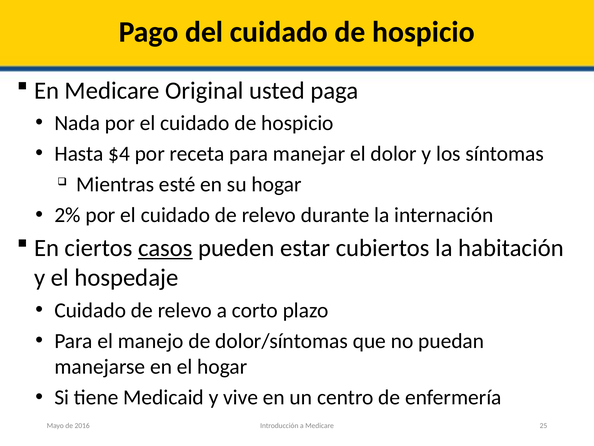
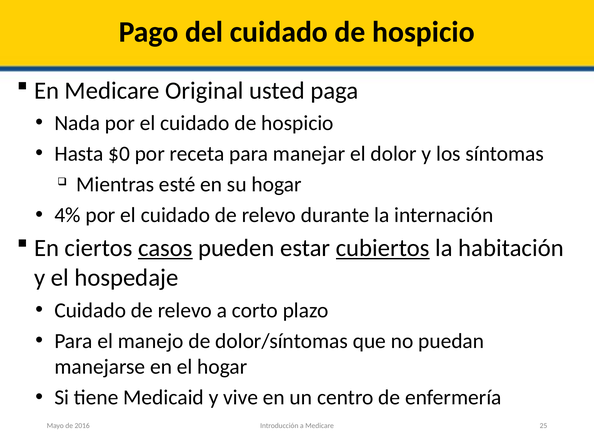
$4: $4 -> $0 (119, 154)
2%: 2% -> 4% (67, 215)
cubiertos underline: none -> present (383, 248)
